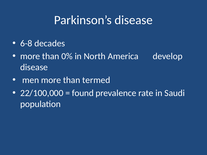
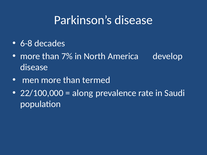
0%: 0% -> 7% (67, 56)
found: found -> along (83, 93)
